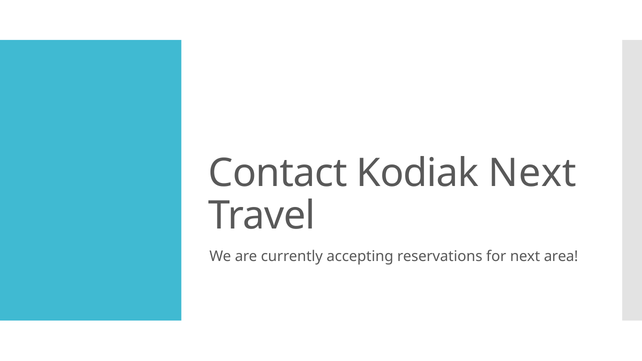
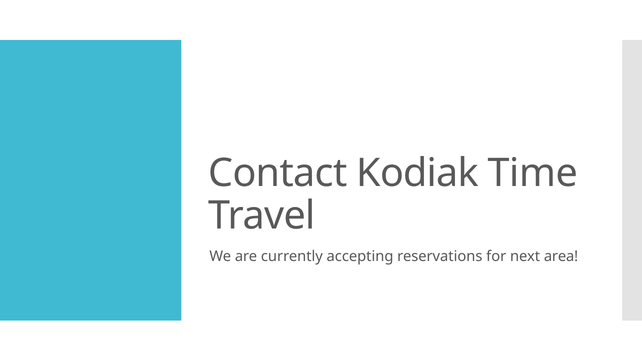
Kodiak Next: Next -> Time (533, 173)
